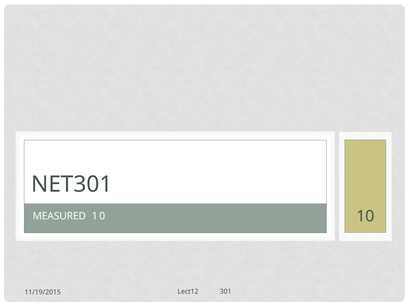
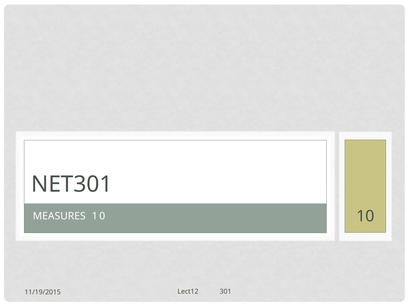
MEASURED: MEASURED -> MEASURES (59, 217)
